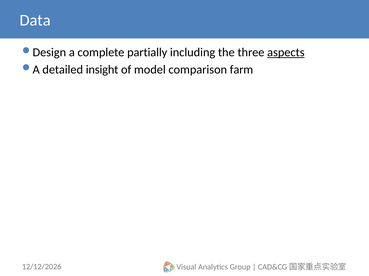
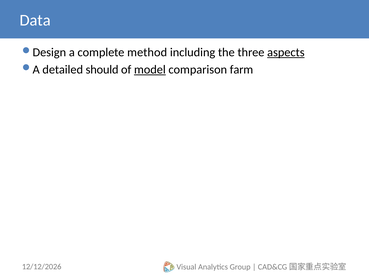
partially: partially -> method (147, 53)
insight: insight -> should (102, 70)
model underline: none -> present (150, 70)
